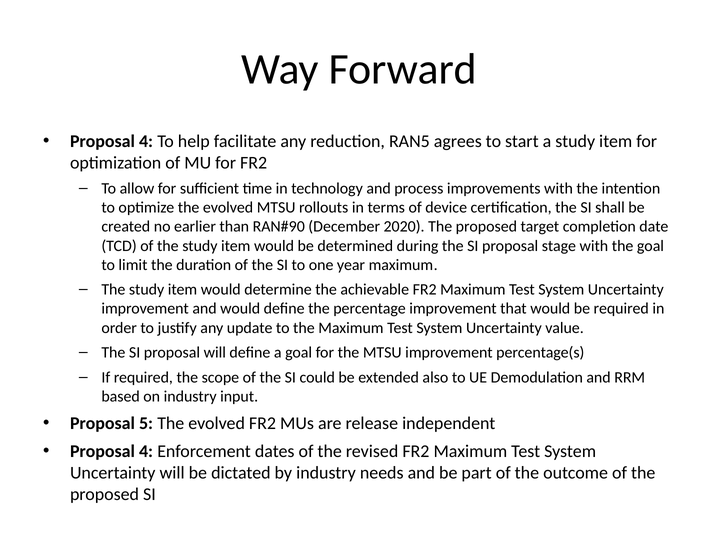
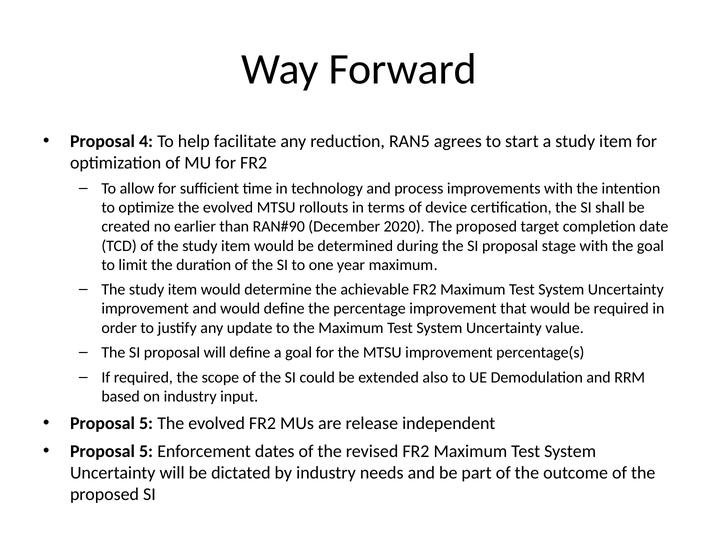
4: 4 -> 5 (146, 452)
